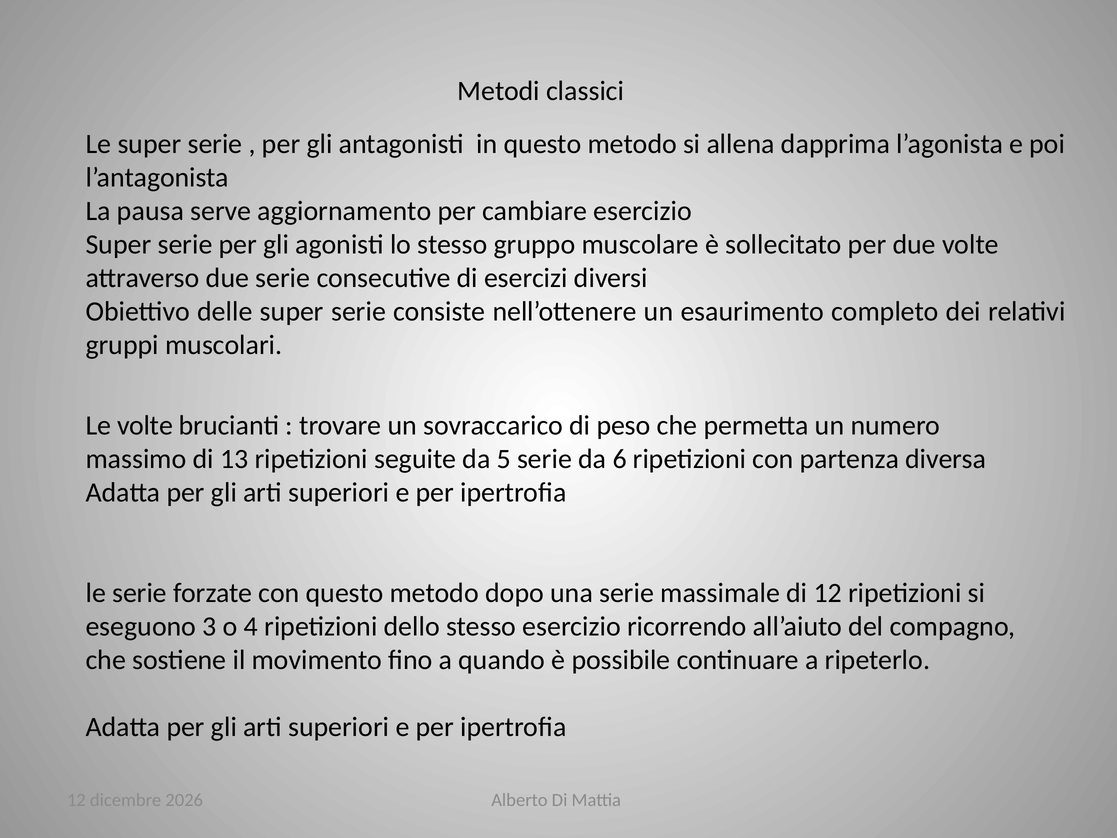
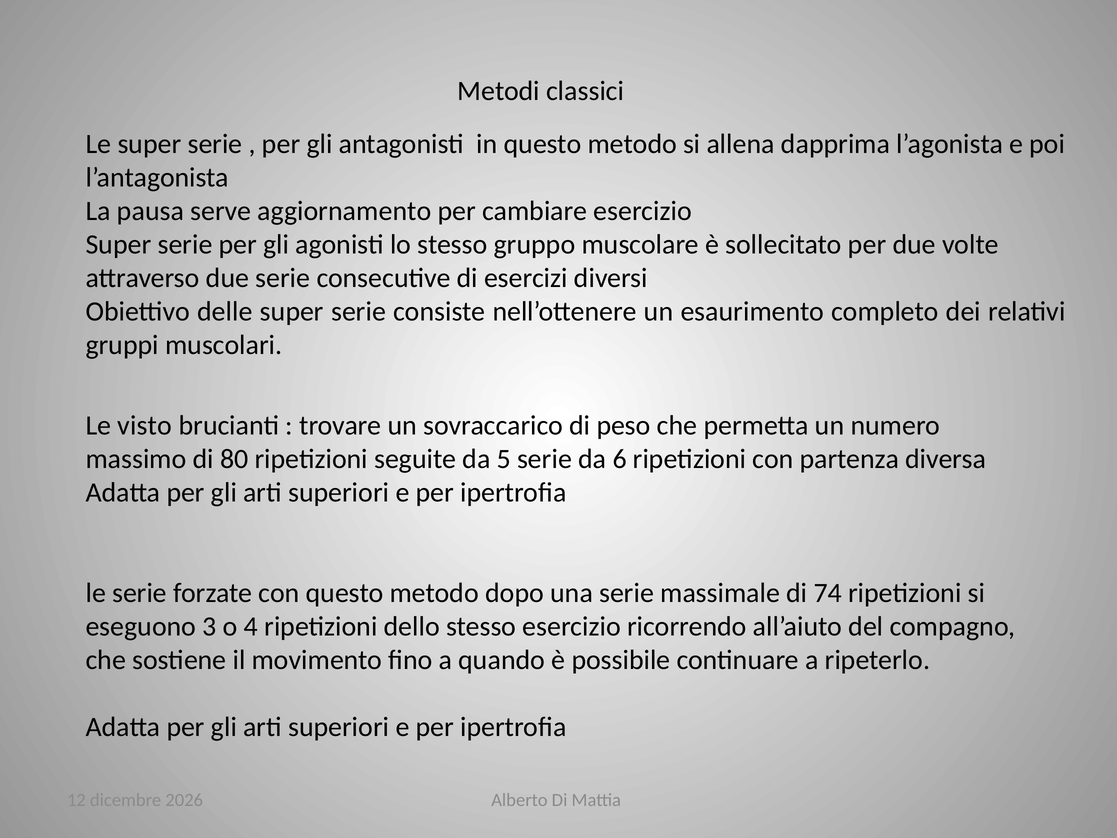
Le volte: volte -> visto (145, 425)
13: 13 -> 80 (234, 459)
di 12: 12 -> 74 (828, 593)
